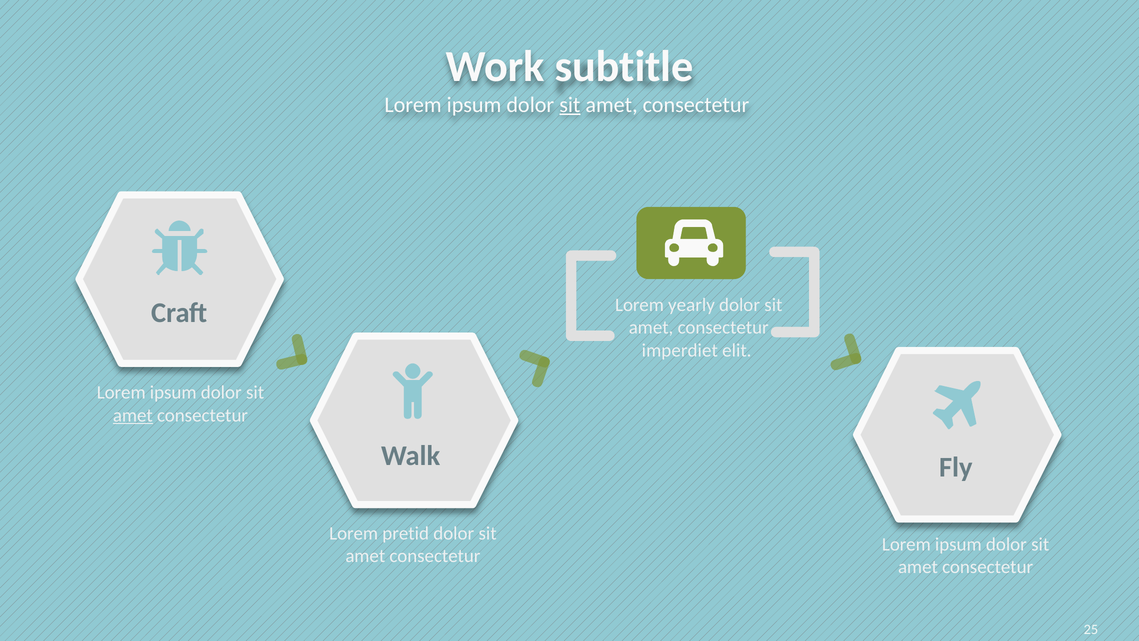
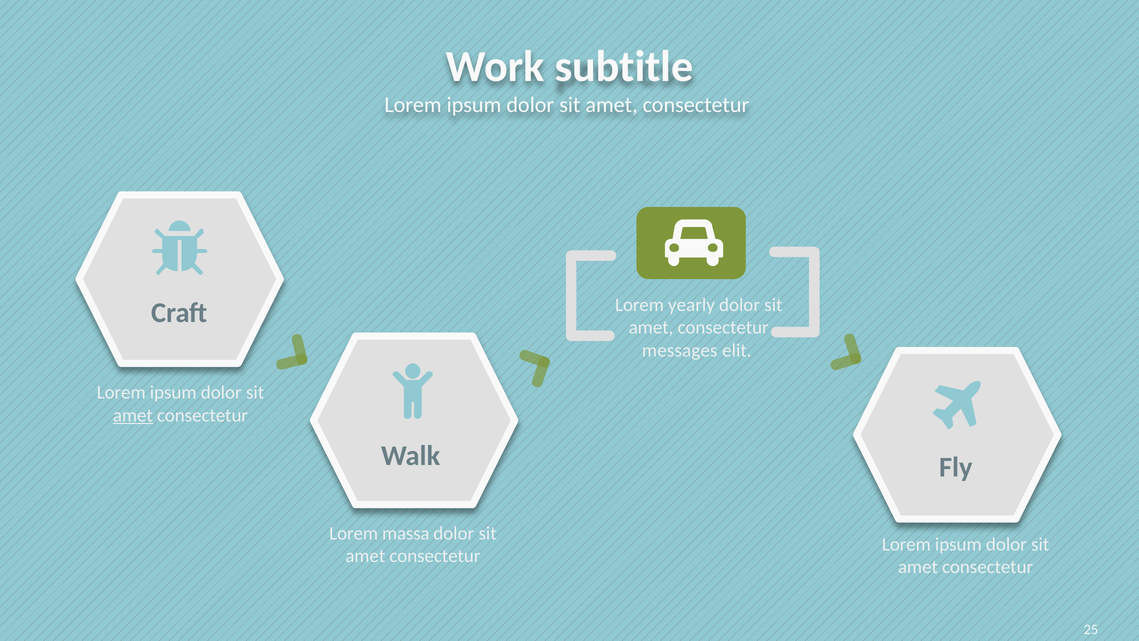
sit underline: present -> none (570, 105)
imperdiet: imperdiet -> messages (680, 350)
pretid: pretid -> massa (406, 533)
